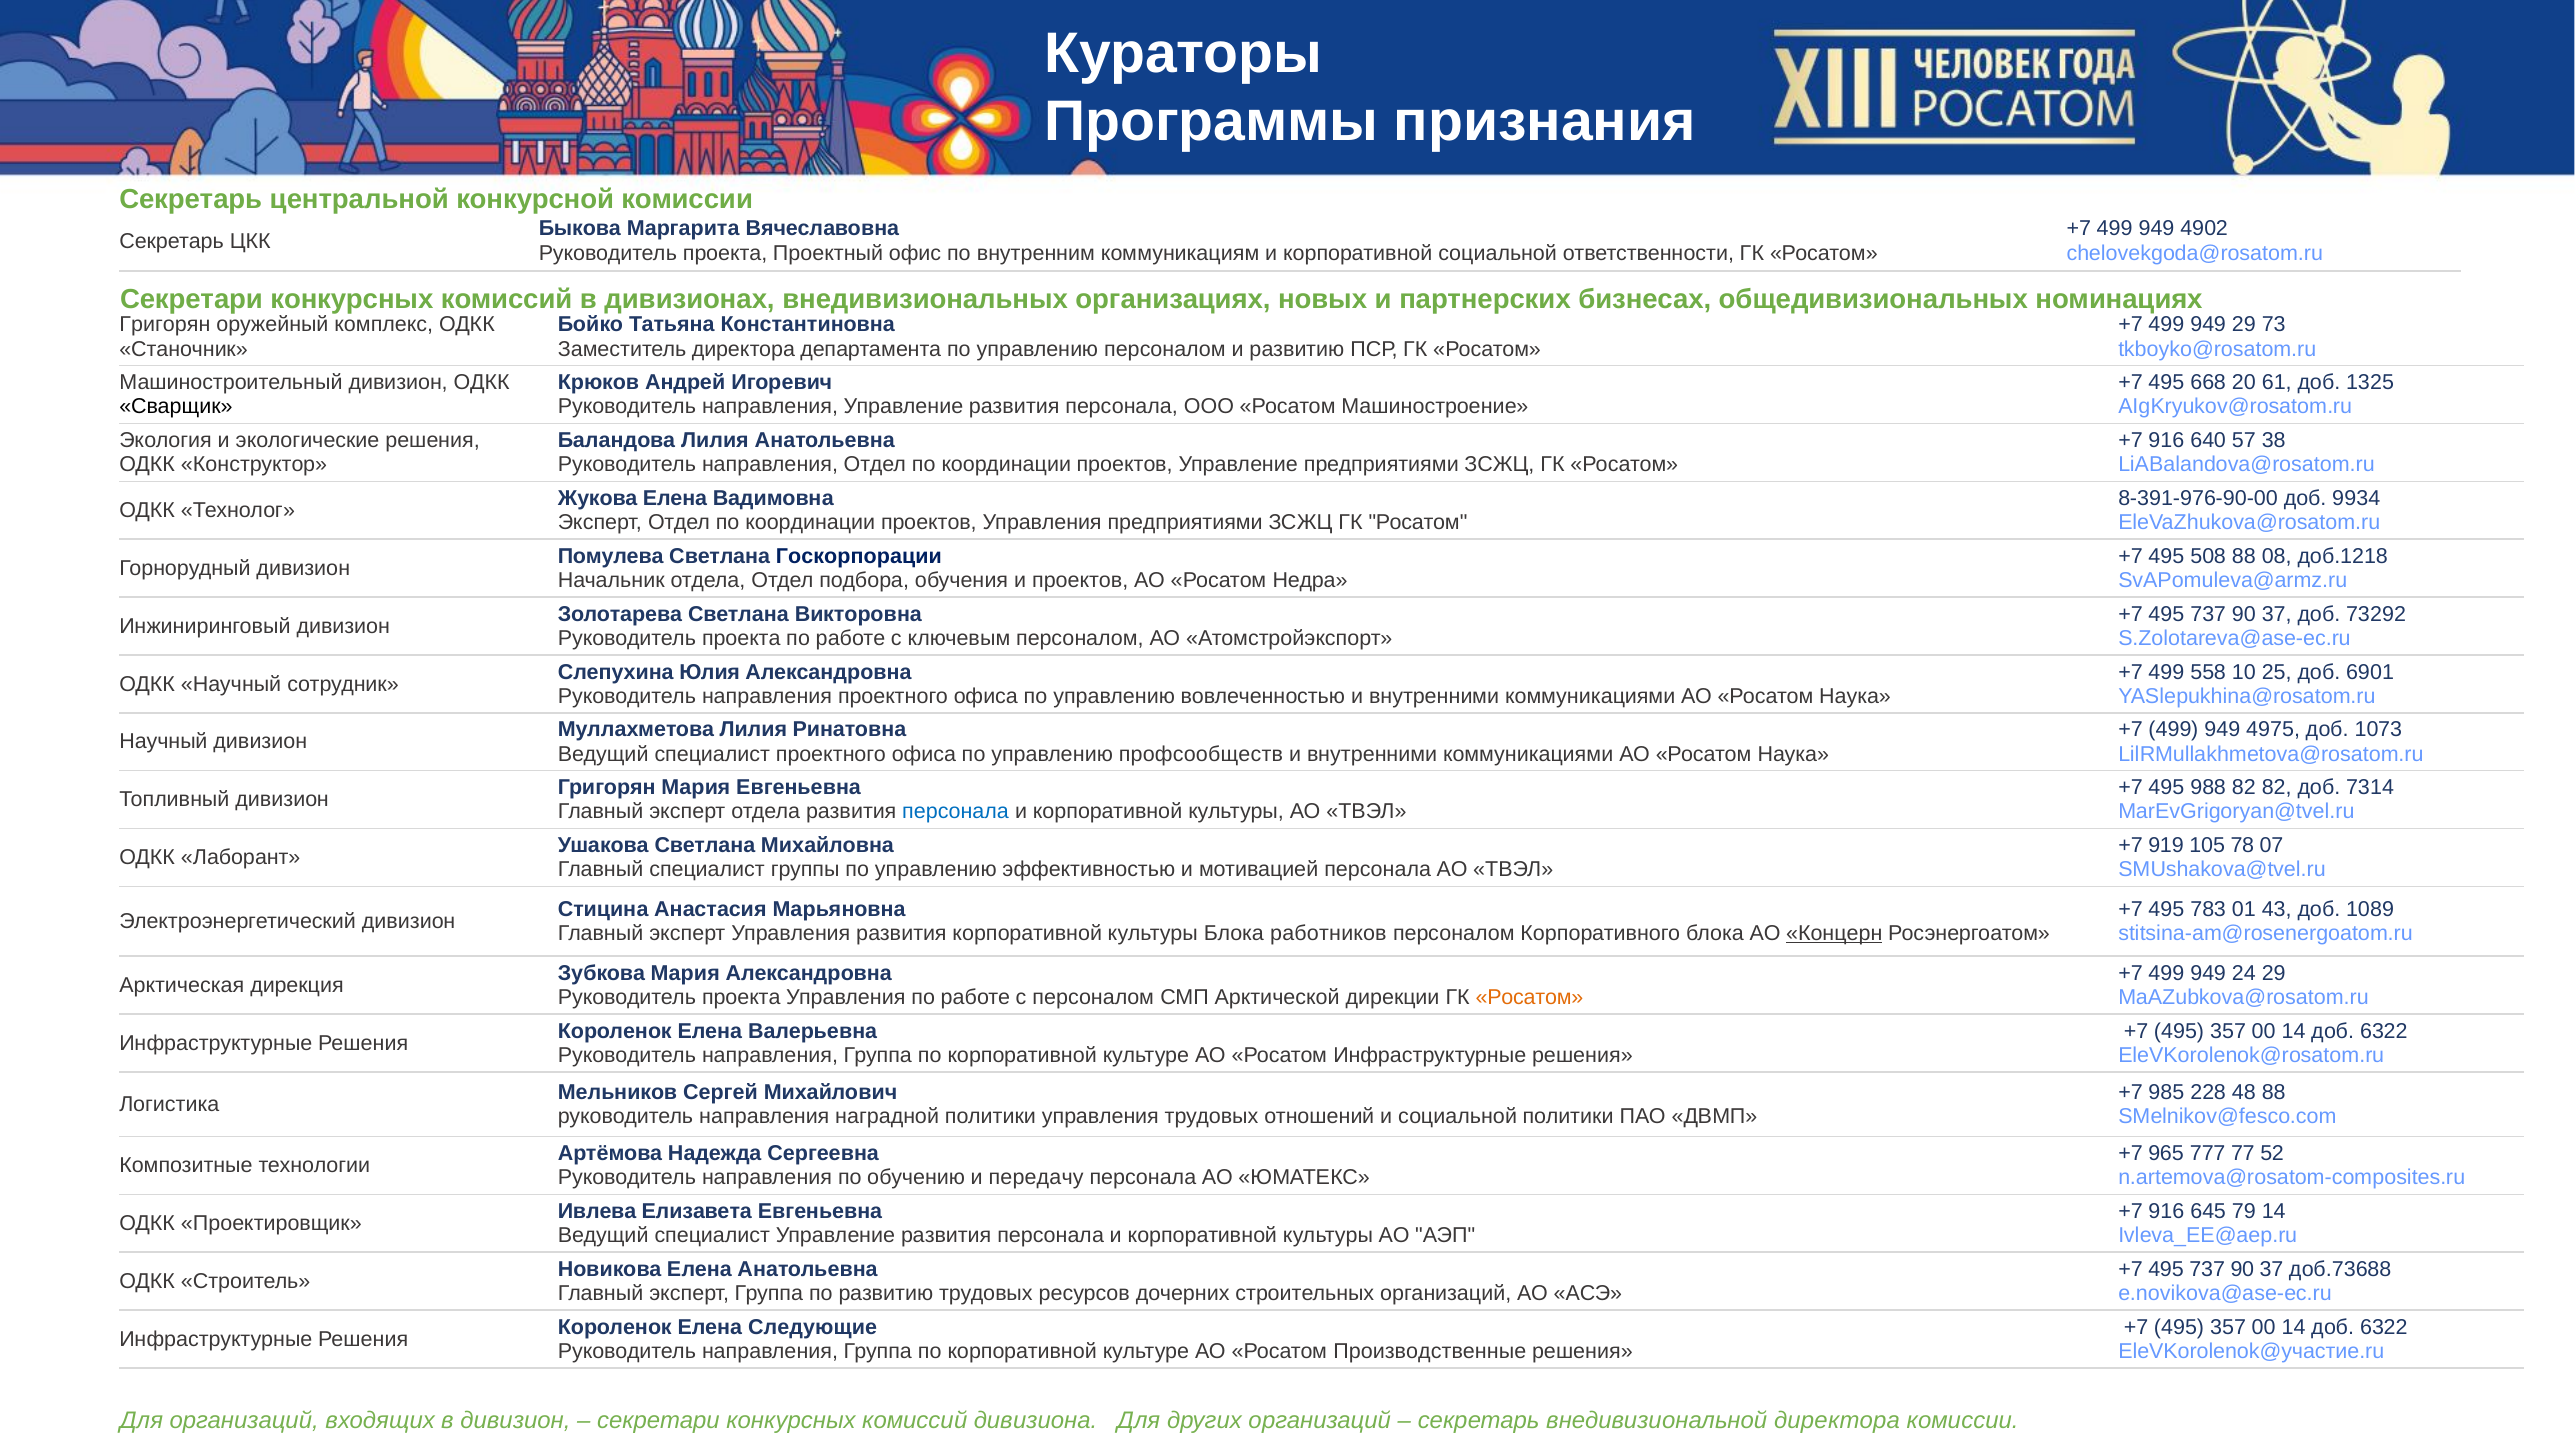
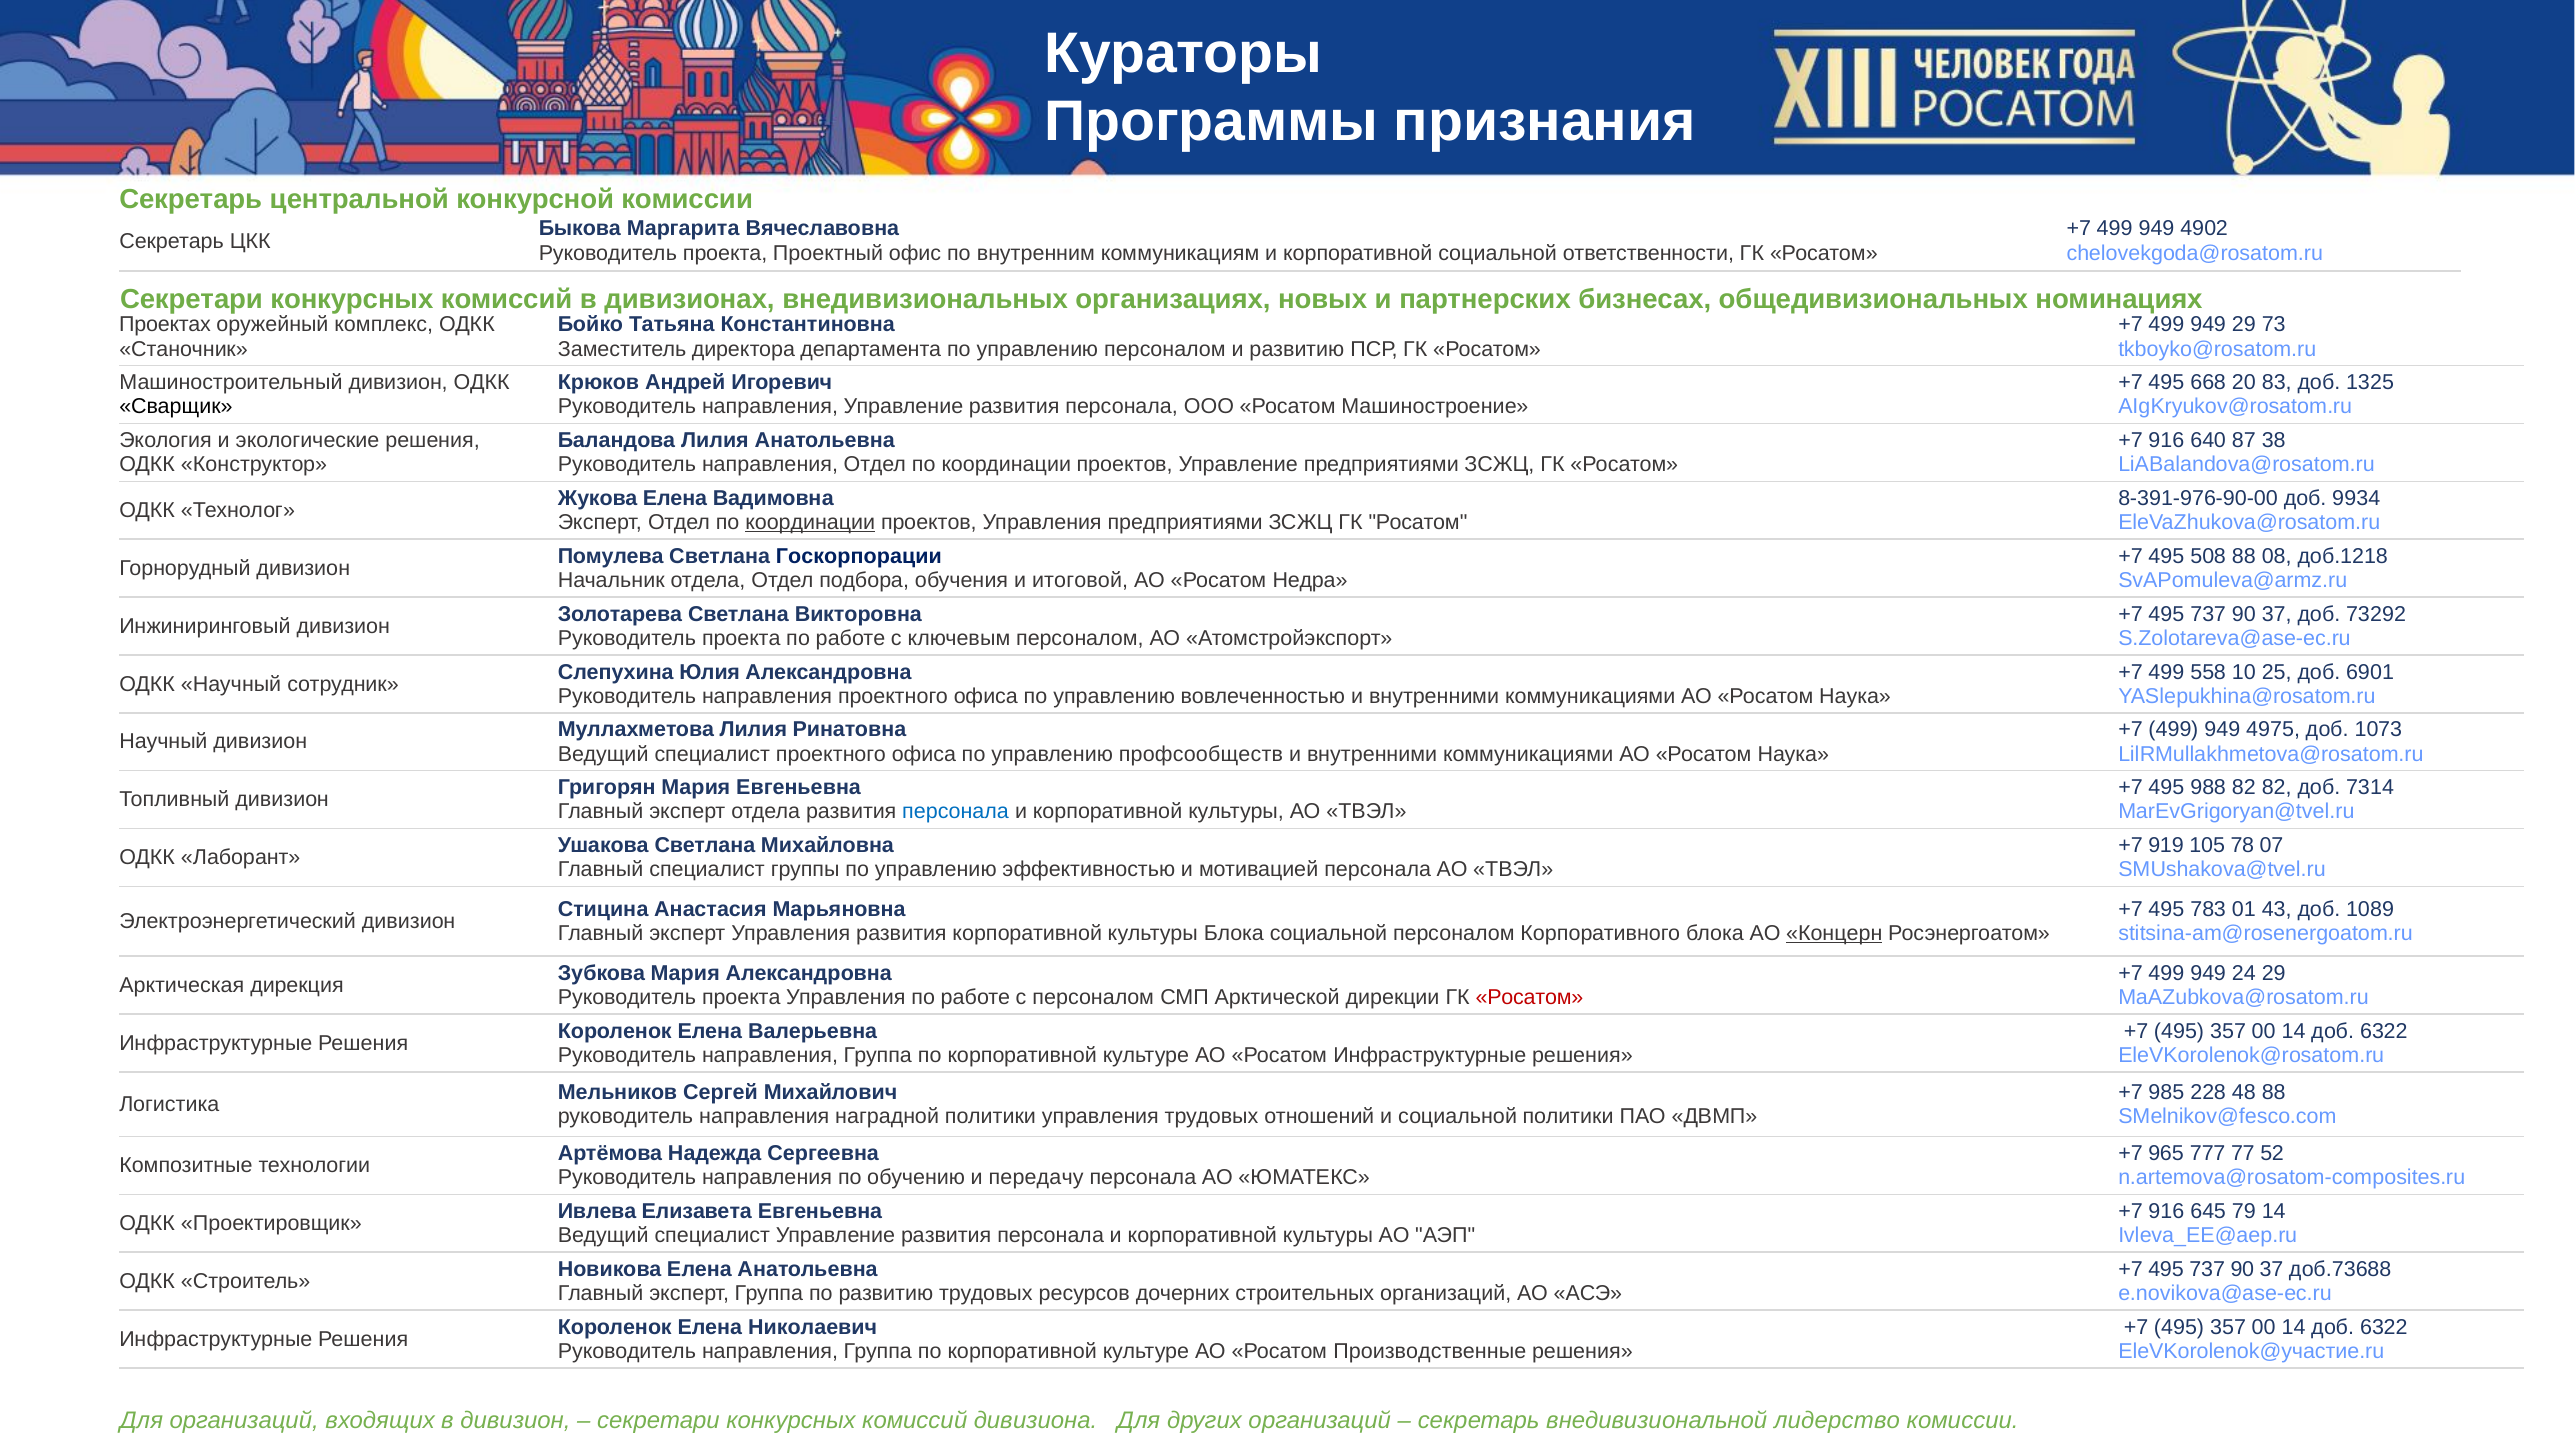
Григорян: Григорян -> Проектах (165, 325)
61: 61 -> 83 (2277, 383)
57: 57 -> 87 (2244, 441)
координации underline: none -> present (810, 523)
и проектов: проектов -> итоговой (1080, 580)
Блока работников: работников -> социальной (1329, 934)
Росатом colour: orange -> red (1529, 997)
Следующие: Следующие -> Николаевич (813, 1327)
внедивизиональной директора: директора -> лидерство (1837, 1420)
